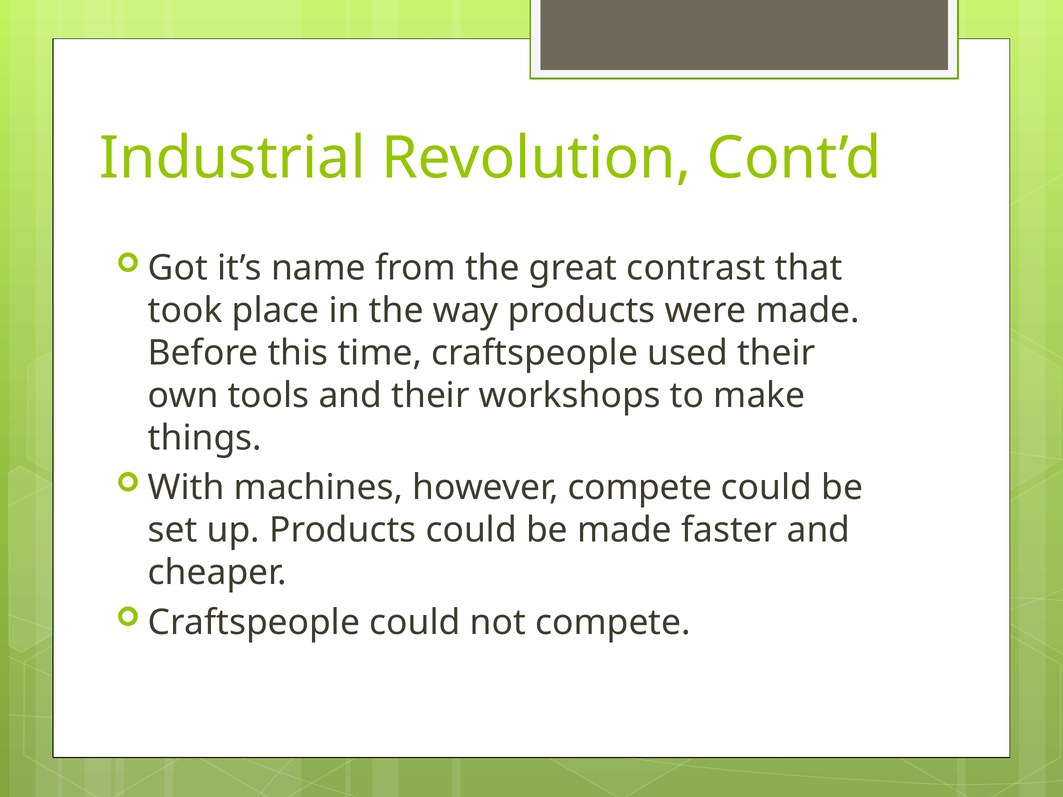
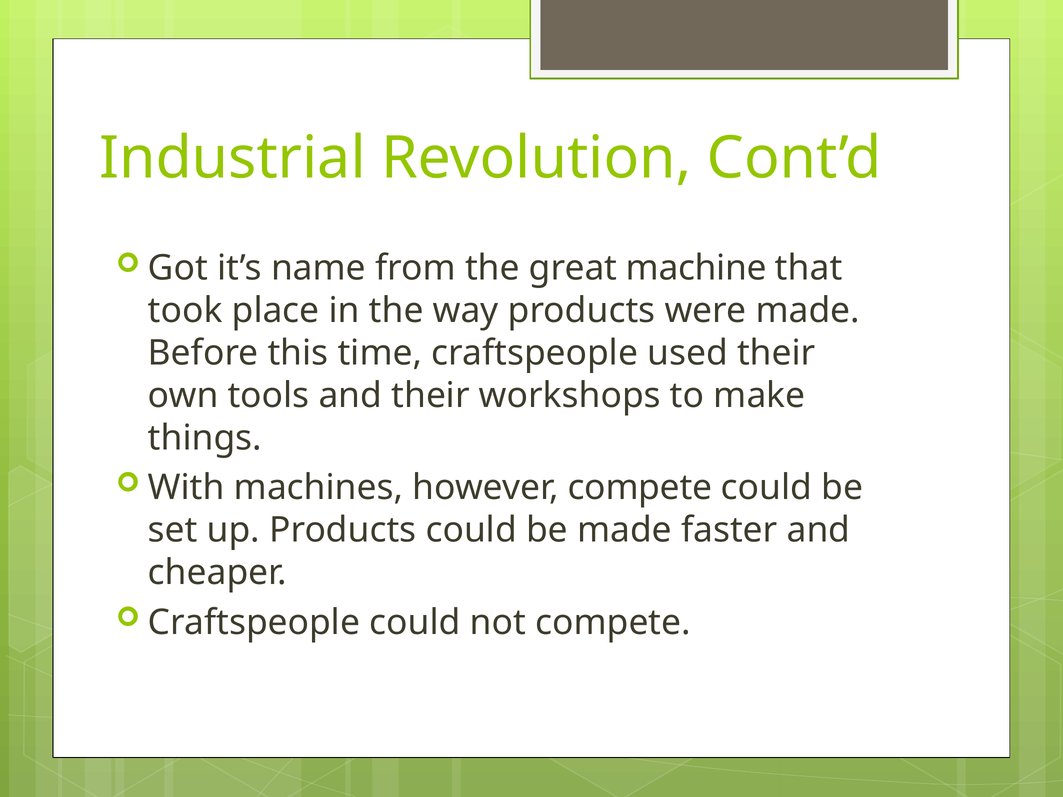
contrast: contrast -> machine (696, 268)
